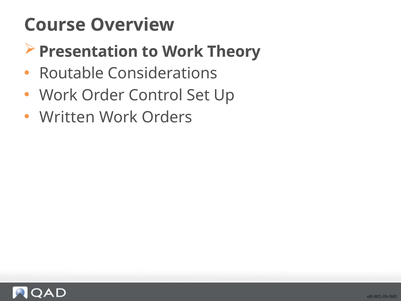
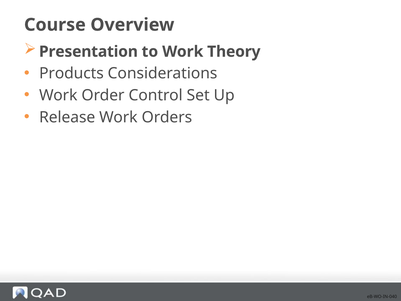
Routable: Routable -> Products (71, 73)
Written: Written -> Release (67, 117)
